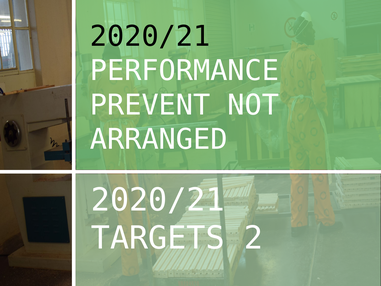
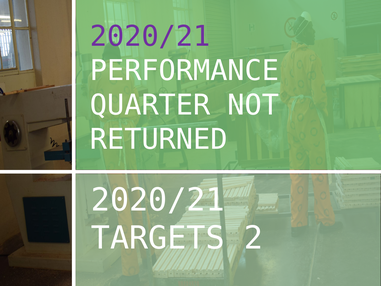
2020/21 colour: black -> purple (150, 36)
PREVENT: PREVENT -> QUARTER (150, 105)
ARRANGED: ARRANGED -> RETURNED (159, 139)
